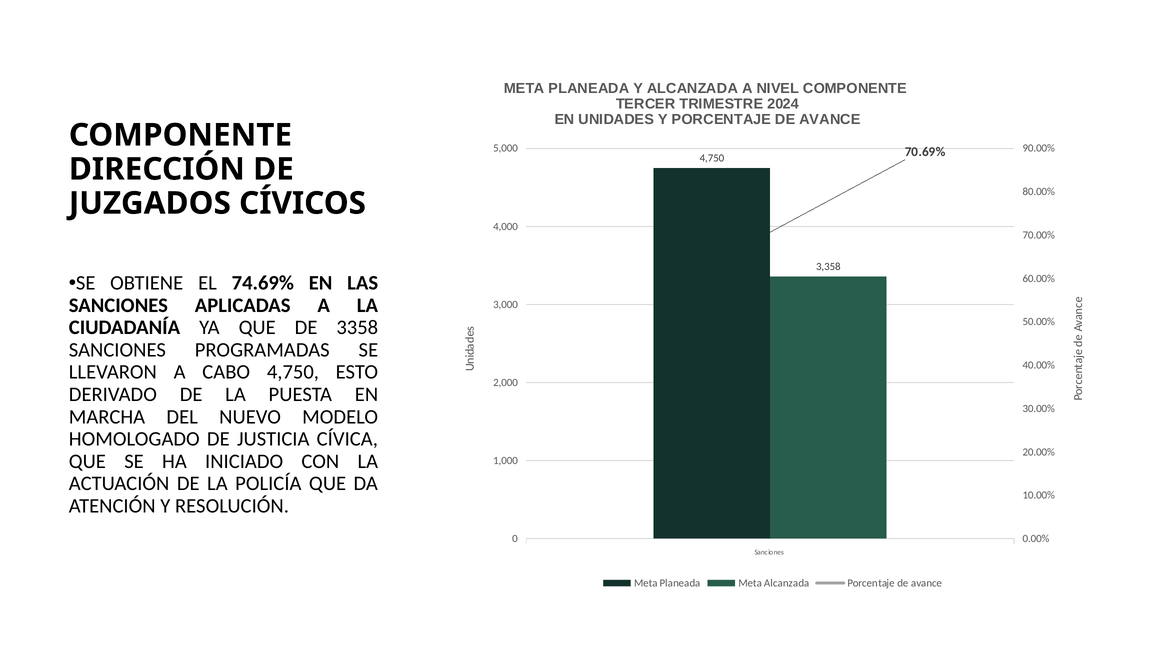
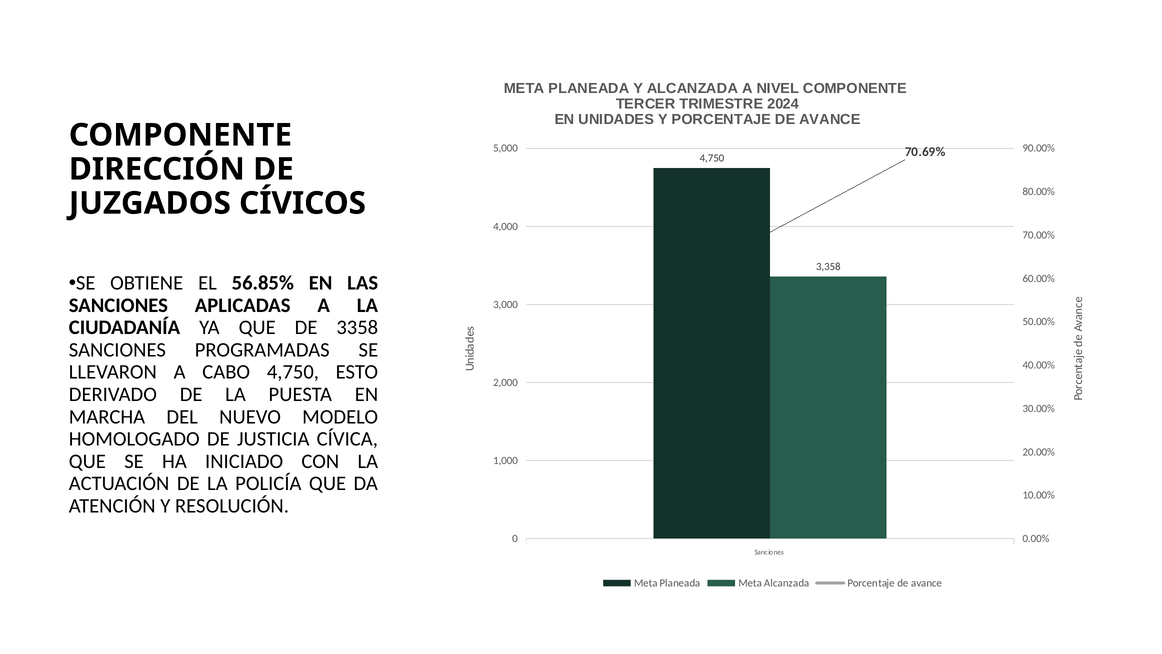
74.69%: 74.69% -> 56.85% (263, 283)
